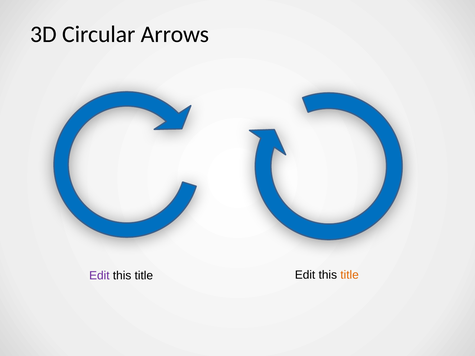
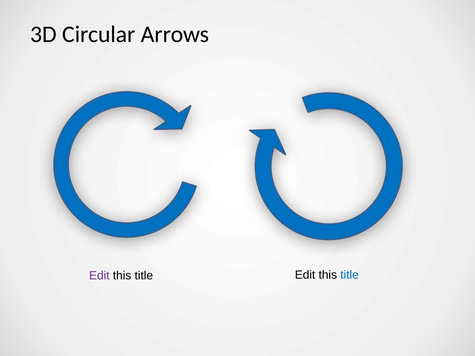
title colour: orange -> blue (350, 275)
